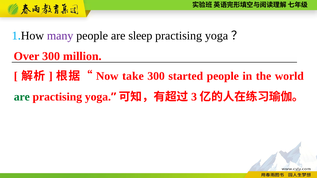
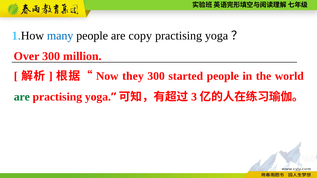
many colour: purple -> blue (60, 36)
sleep: sleep -> copy (140, 36)
take: take -> they (133, 76)
